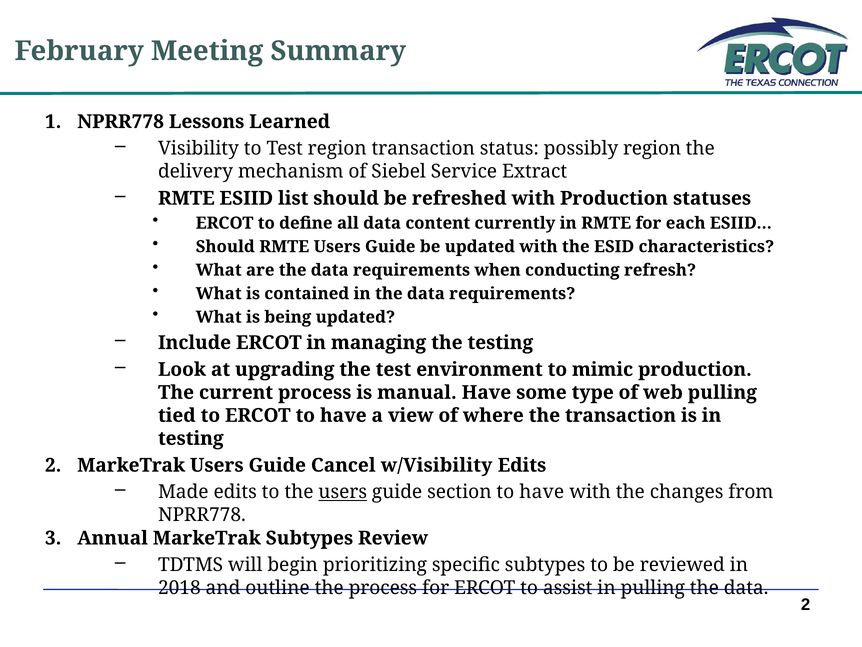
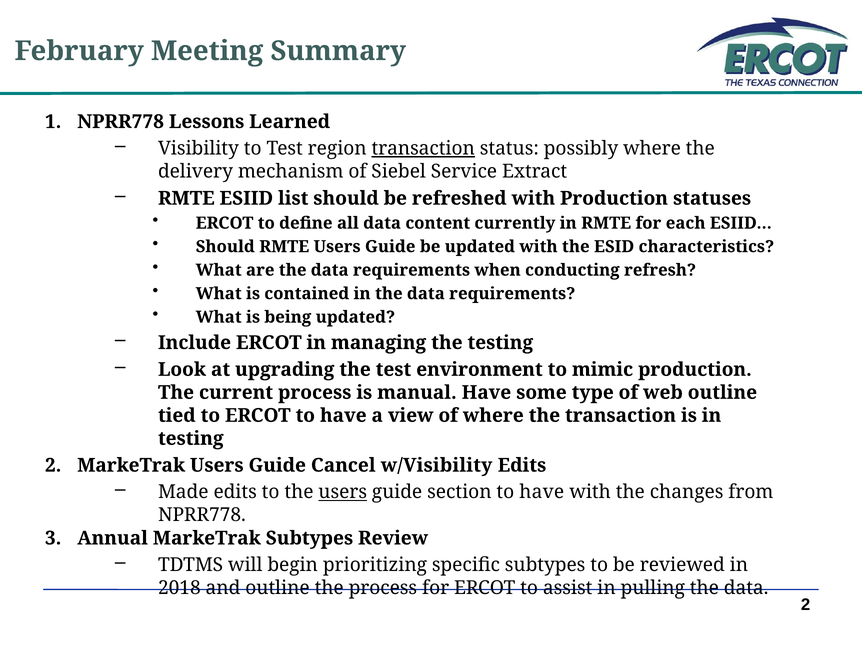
transaction underline: none -> present (423, 148)
possibly region: region -> where (652, 148)
web pulling: pulling -> outline (722, 392)
